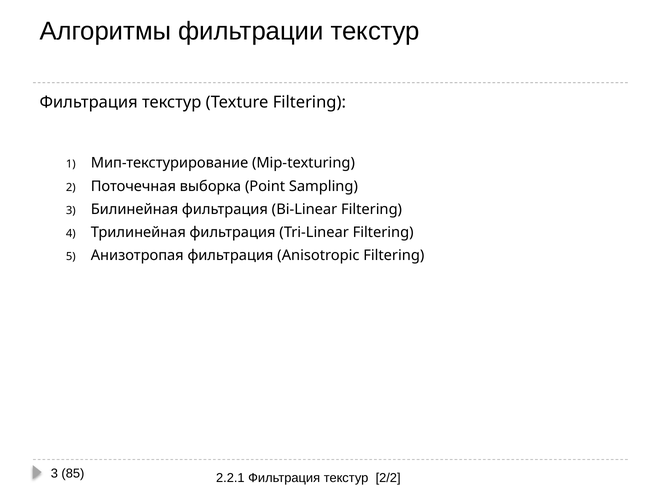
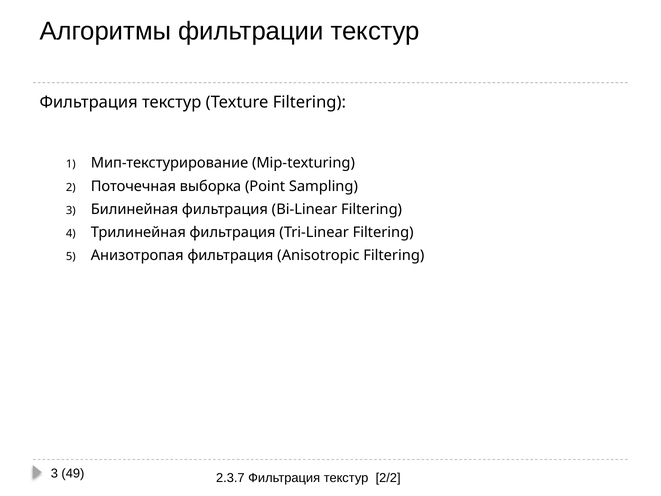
85: 85 -> 49 (73, 473)
2.2.1: 2.2.1 -> 2.3.7 (230, 478)
